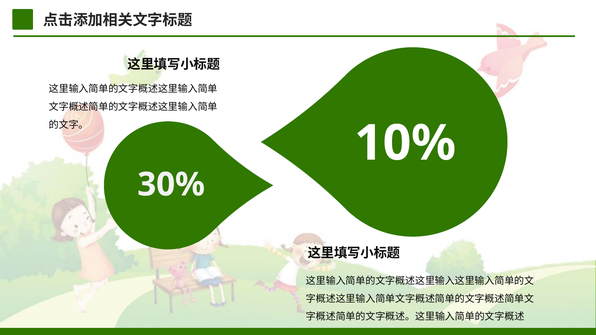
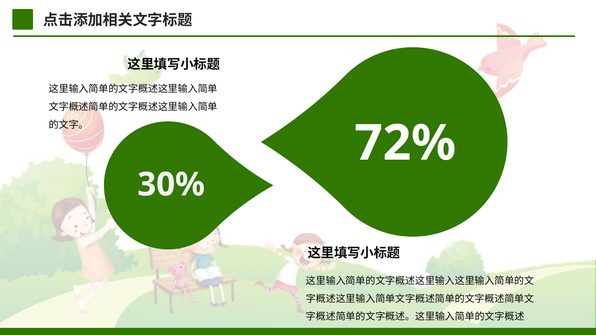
10%: 10% -> 72% (405, 143)
